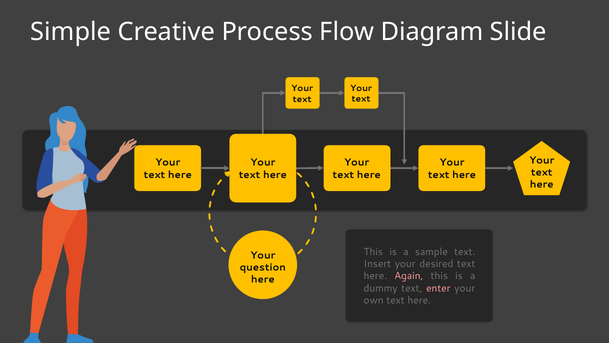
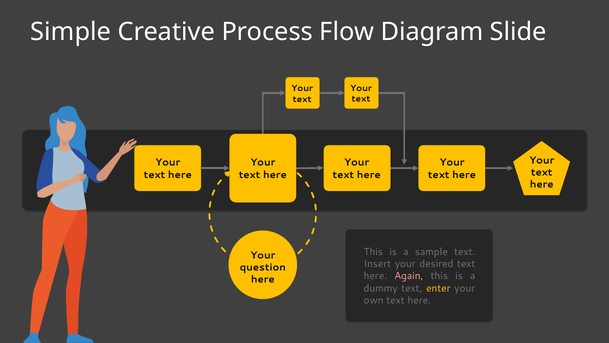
enter colour: pink -> yellow (438, 288)
